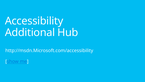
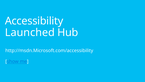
Additional: Additional -> Launched (30, 32)
